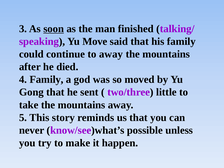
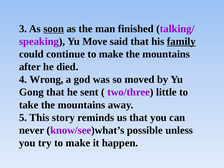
family underline: none -> present (181, 41)
continue to away: away -> make (111, 54)
4 Family: Family -> Wrong (46, 79)
